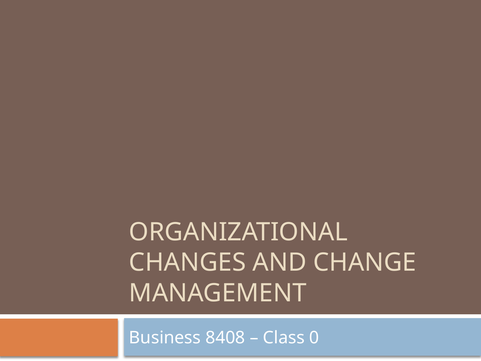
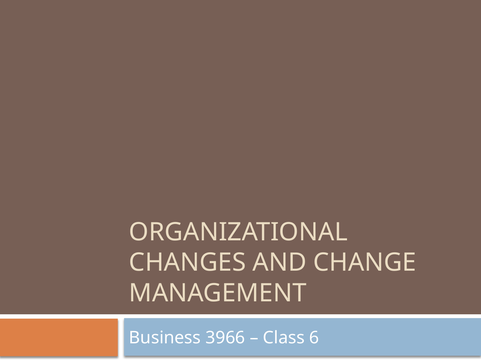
8408: 8408 -> 3966 (225, 338)
0: 0 -> 6 (314, 338)
